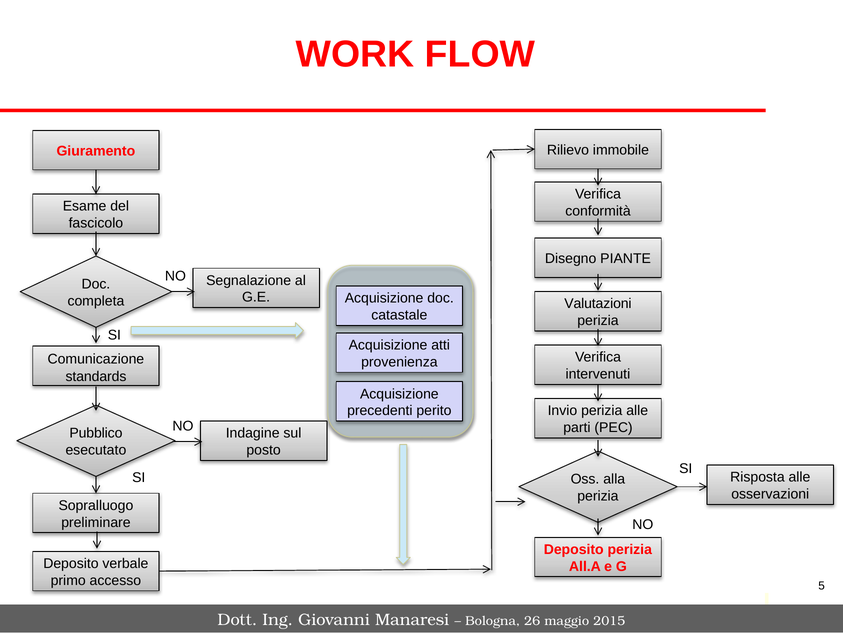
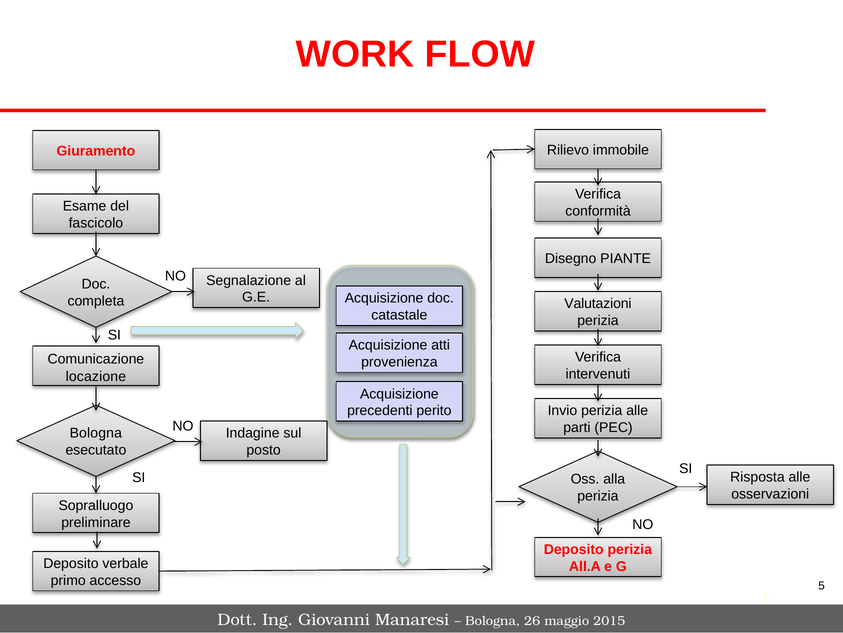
standards: standards -> locazione (96, 376)
Pubblico: Pubblico -> Bologna (96, 433)
